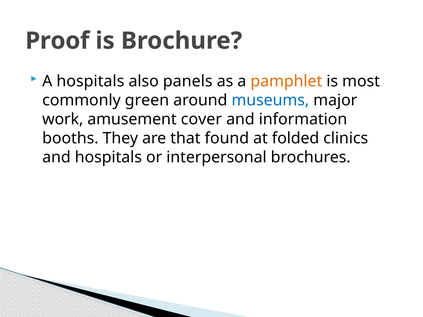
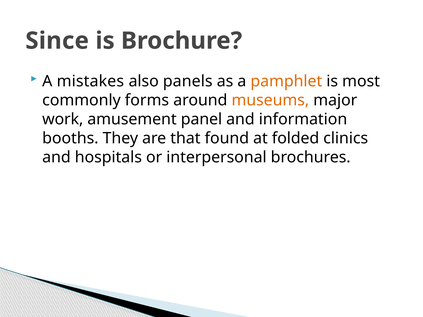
Proof: Proof -> Since (57, 41)
A hospitals: hospitals -> mistakes (90, 81)
green: green -> forms (147, 100)
museums colour: blue -> orange (270, 100)
cover: cover -> panel (201, 119)
